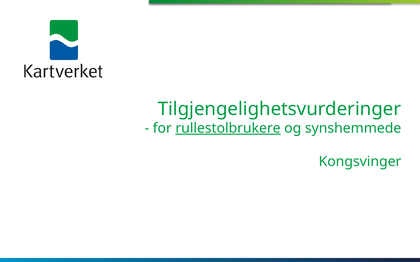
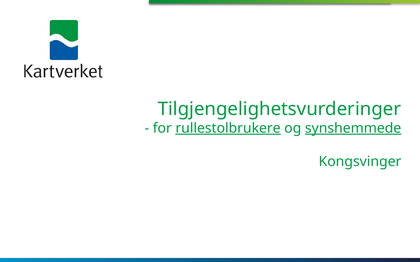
synshemmede underline: none -> present (353, 128)
